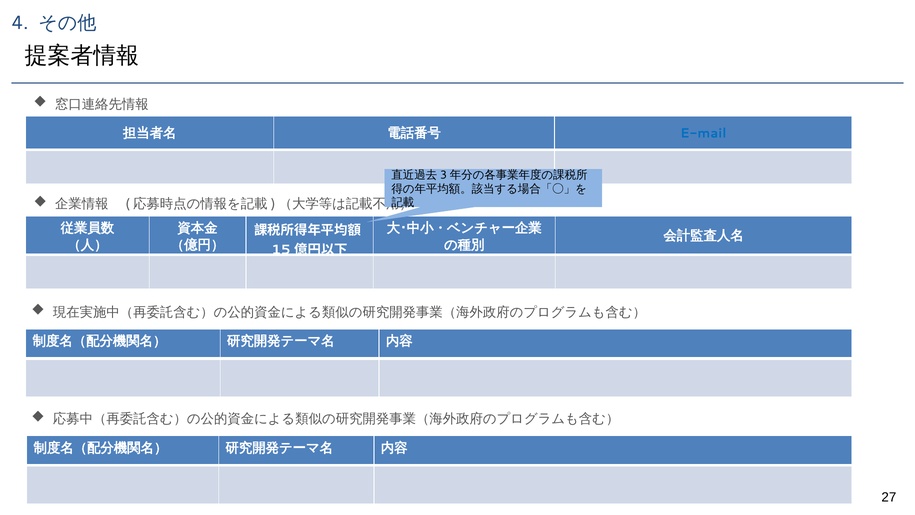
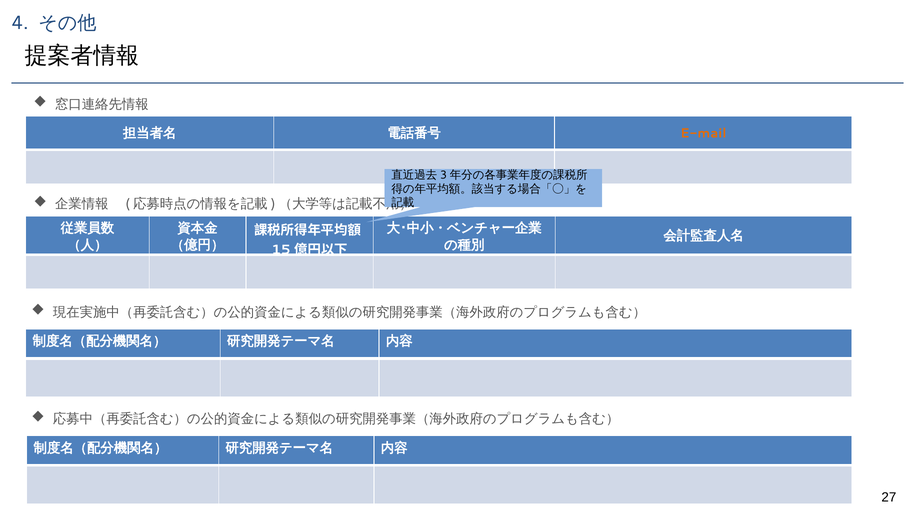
E-mail colour: blue -> orange (703, 133)
